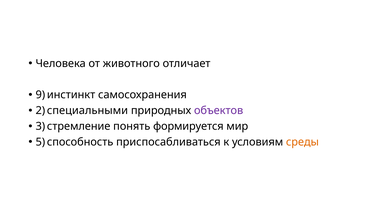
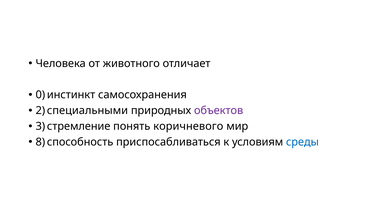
9: 9 -> 0 (40, 95)
формируется: формируется -> коричневого (188, 126)
5: 5 -> 8 (40, 142)
среды colour: orange -> blue (302, 142)
